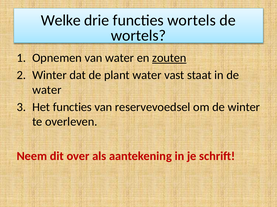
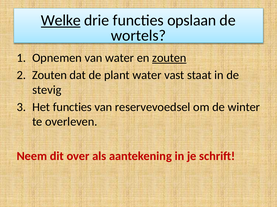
Welke underline: none -> present (61, 20)
functies wortels: wortels -> opslaan (192, 20)
Winter: Winter -> Zouten (50, 75)
water: water -> stevig (47, 90)
